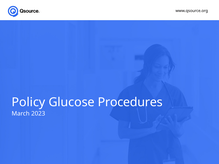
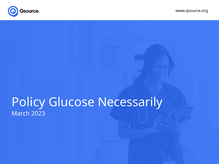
Procedures: Procedures -> Necessarily (130, 102)
